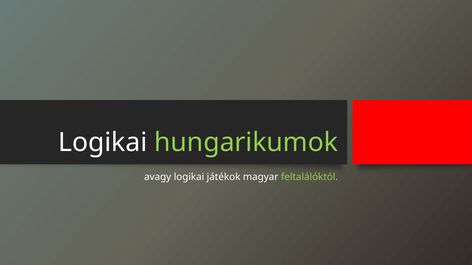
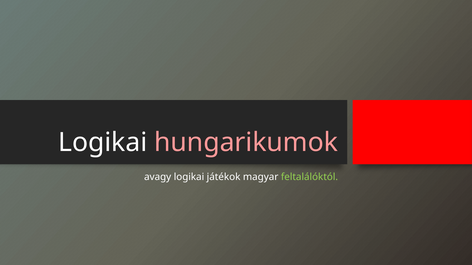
hungarikumok colour: light green -> pink (246, 143)
